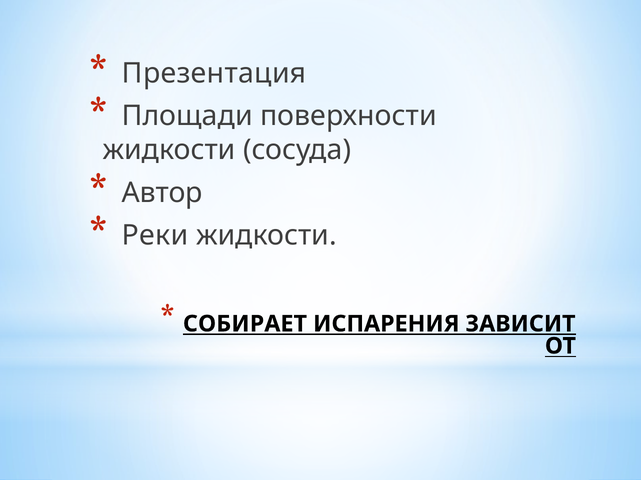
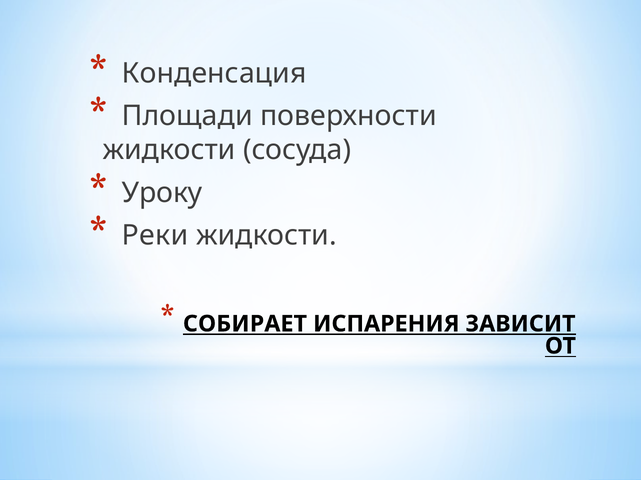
Презентация: Презентация -> Конденсация (214, 74)
Автор: Автор -> Уроку (162, 193)
